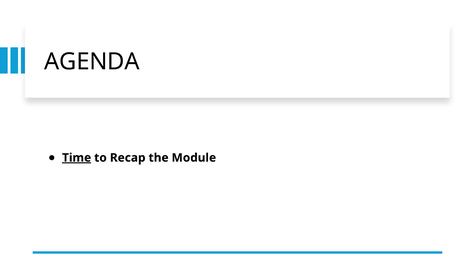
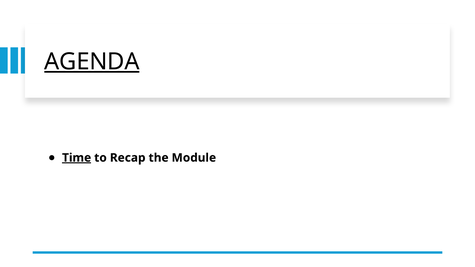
AGENDA underline: none -> present (92, 62)
